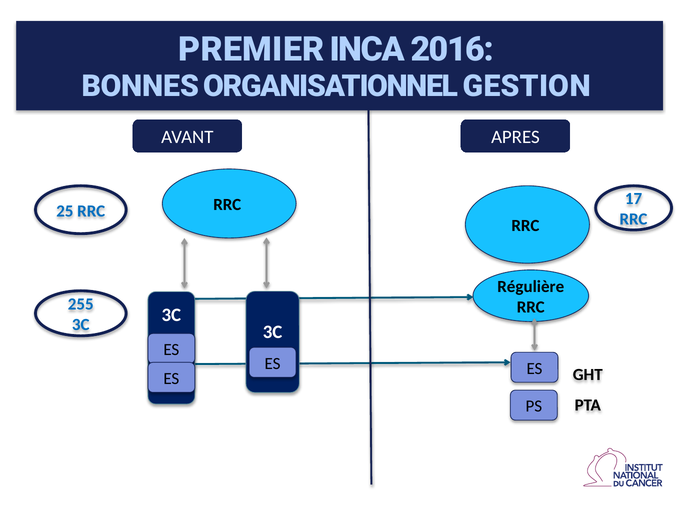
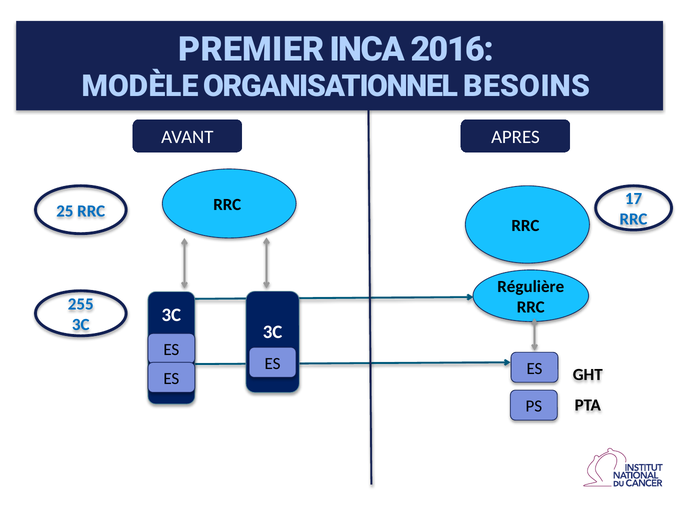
BONNES: BONNES -> MODÈLE (140, 86)
GESTION: GESTION -> BESOINS (527, 86)
